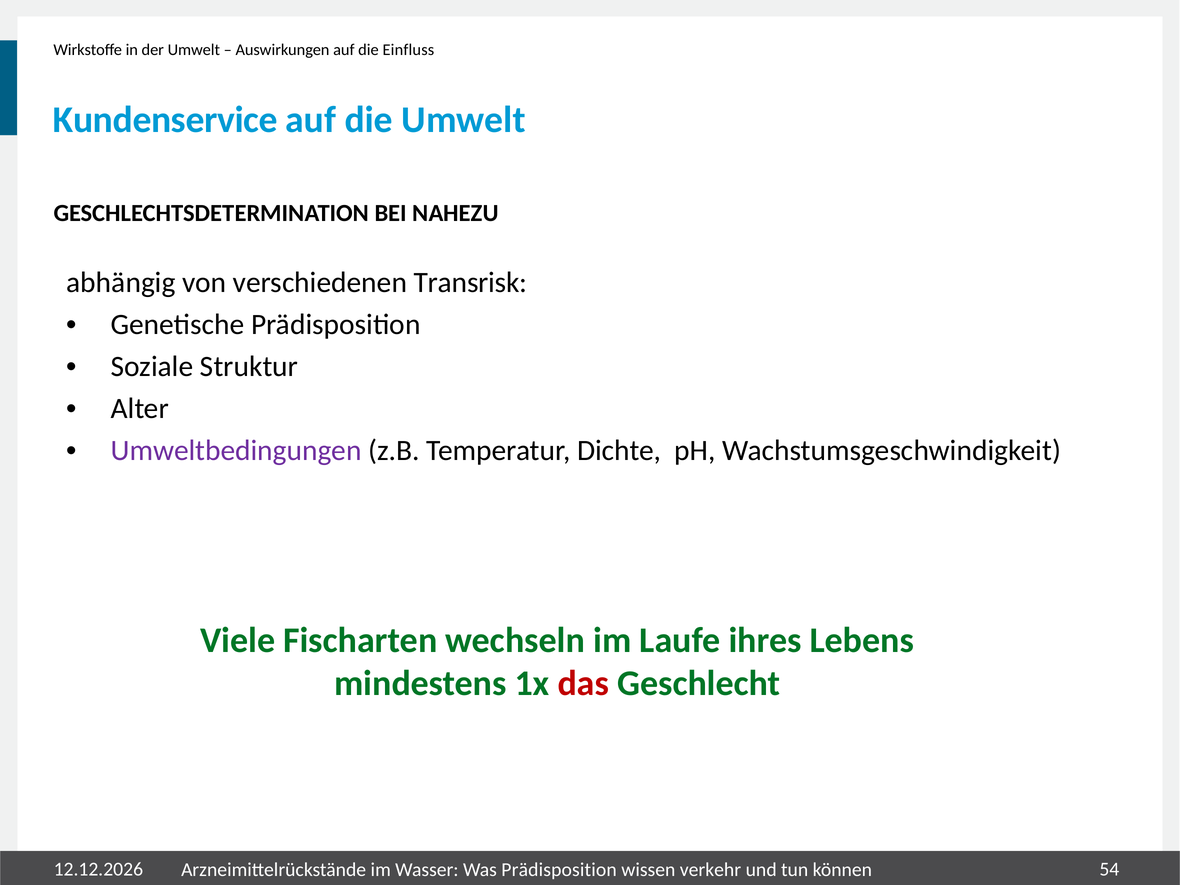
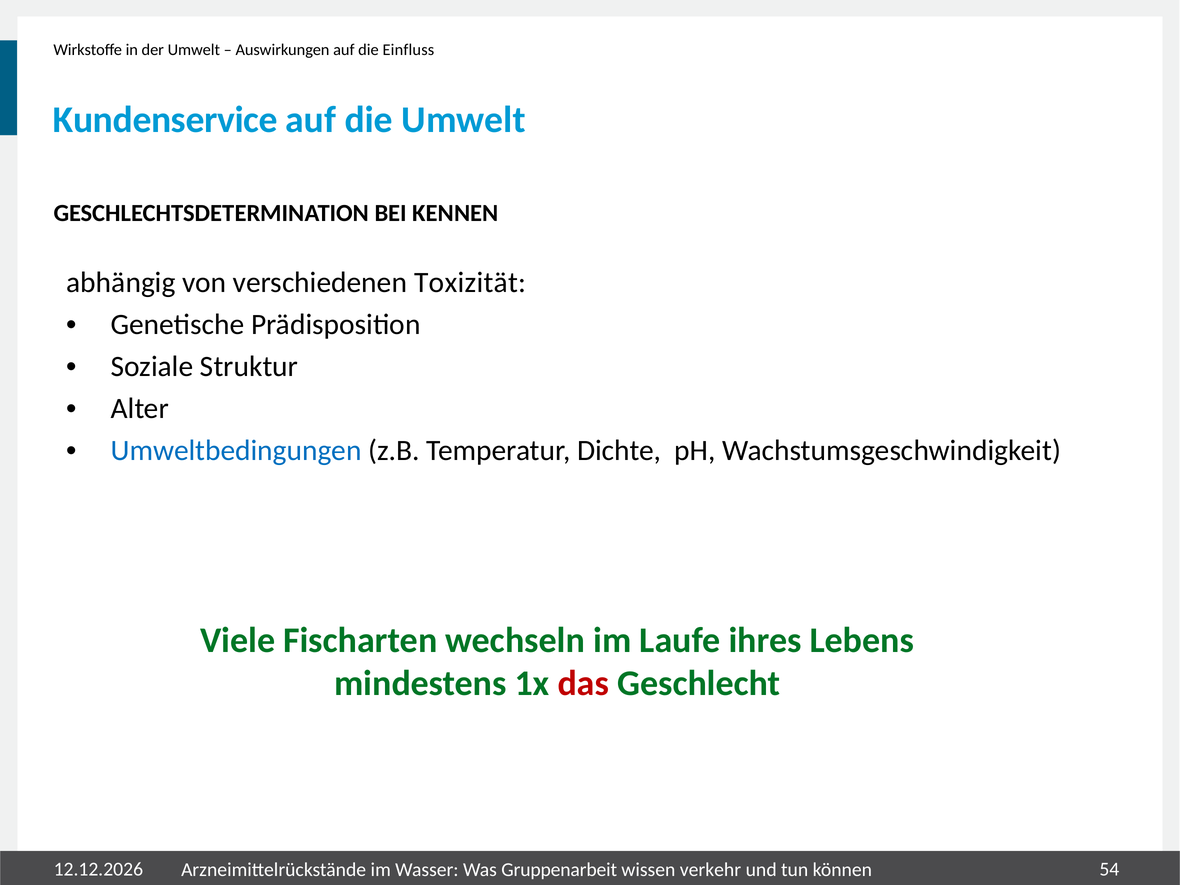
NAHEZU: NAHEZU -> KENNEN (455, 213)
Transrisk: Transrisk -> Toxizität (470, 283)
Umweltbedingungen colour: purple -> blue (236, 450)
Was Prädisposition: Prädisposition -> Gruppenarbeit (559, 870)
